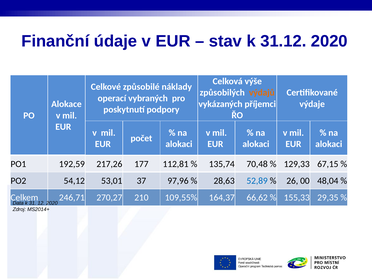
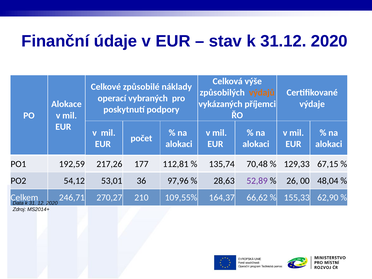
37: 37 -> 36 (141, 181)
52,89 colour: blue -> purple (257, 181)
29,35: 29,35 -> 62,90 (328, 198)
